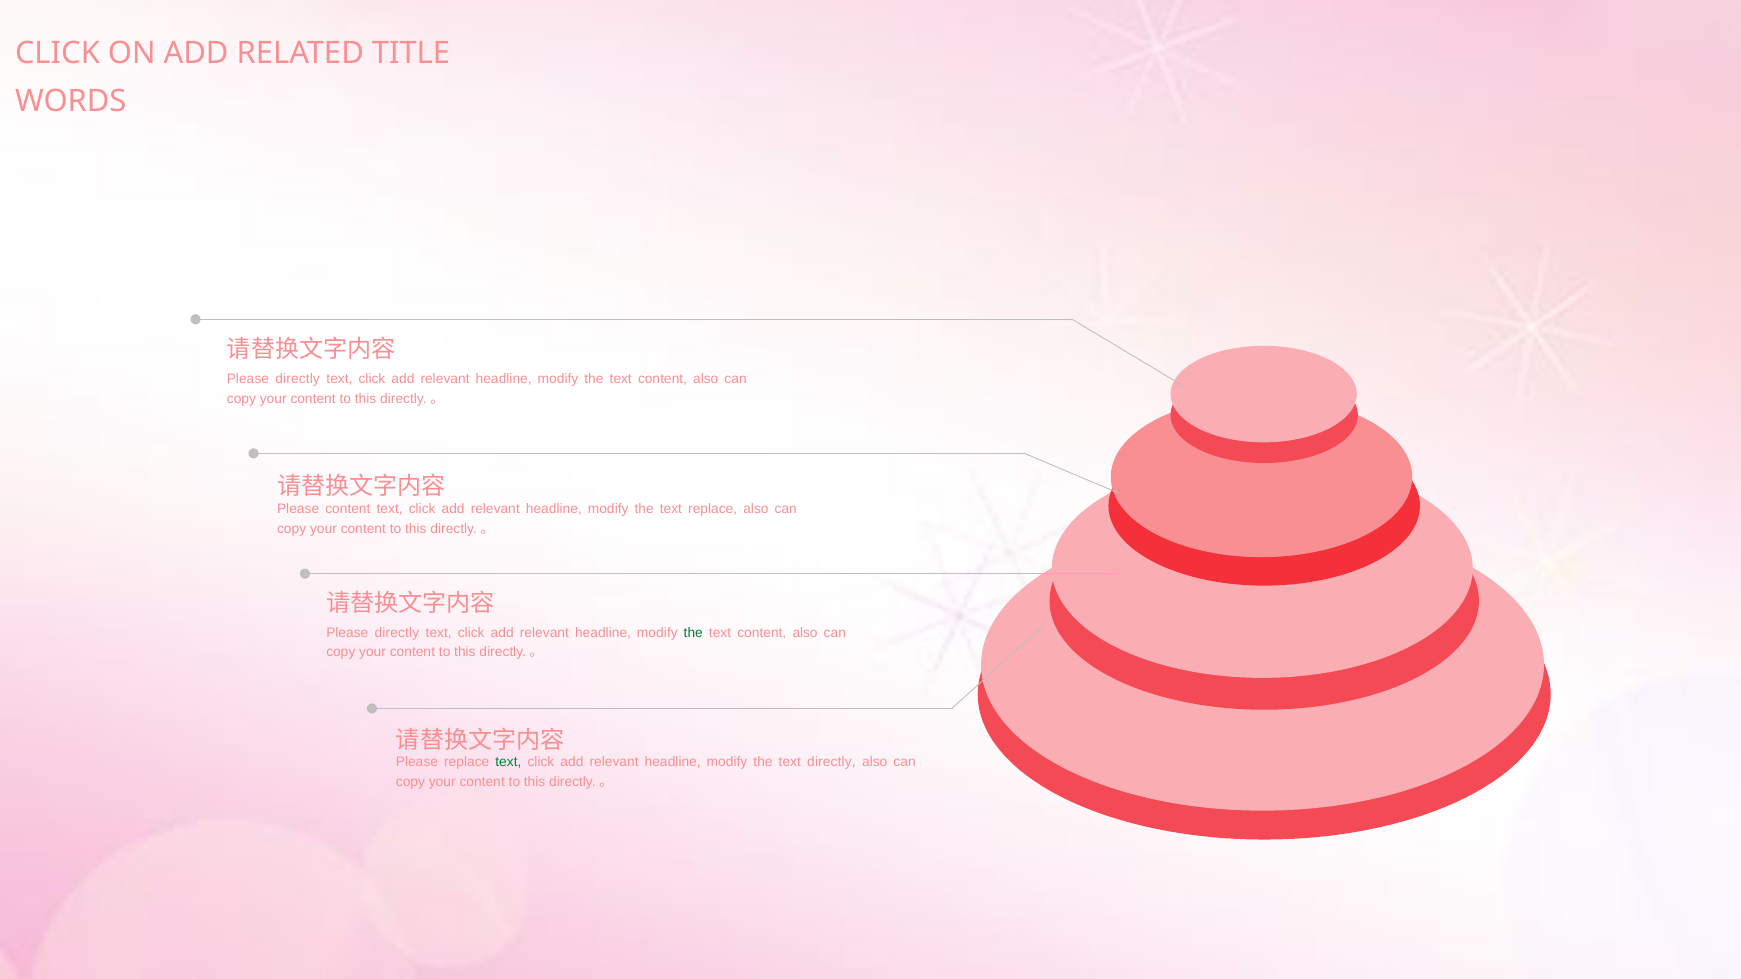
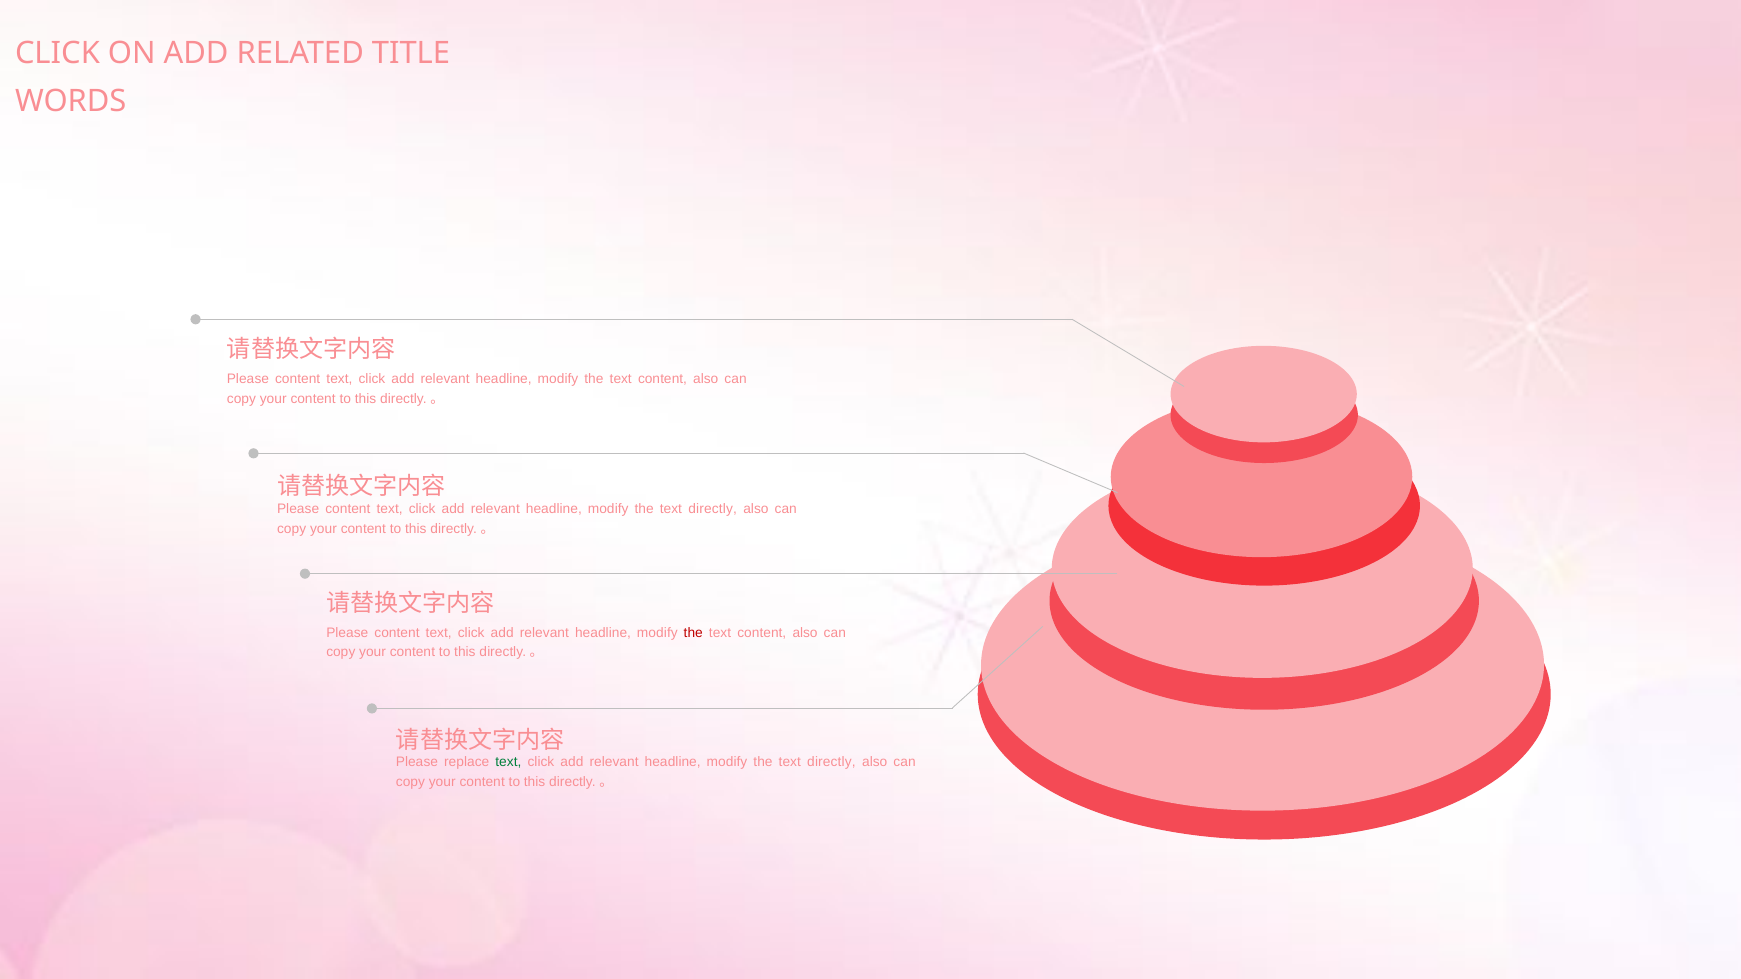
directly: directly -> content (298, 379)
replace: replace -> directly (713, 509)
directly: directly -> content (397, 633)
the colour: green -> red (693, 633)
